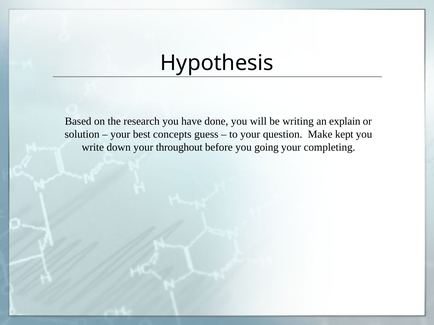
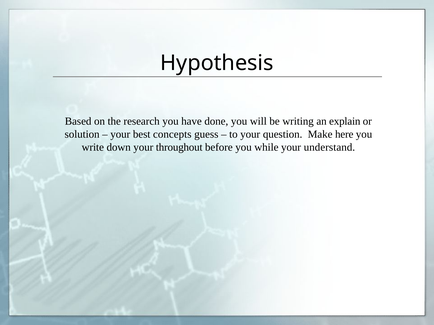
kept: kept -> here (344, 135)
going: going -> while (266, 148)
completing: completing -> understand (329, 148)
